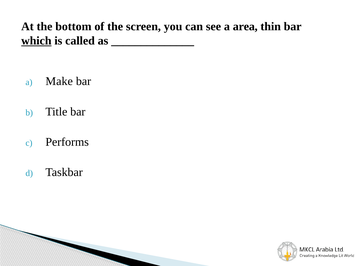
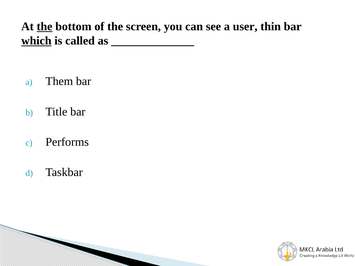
the underline: none -> present (45, 27)
area: area -> user (245, 27)
Make: Make -> Them (59, 81)
